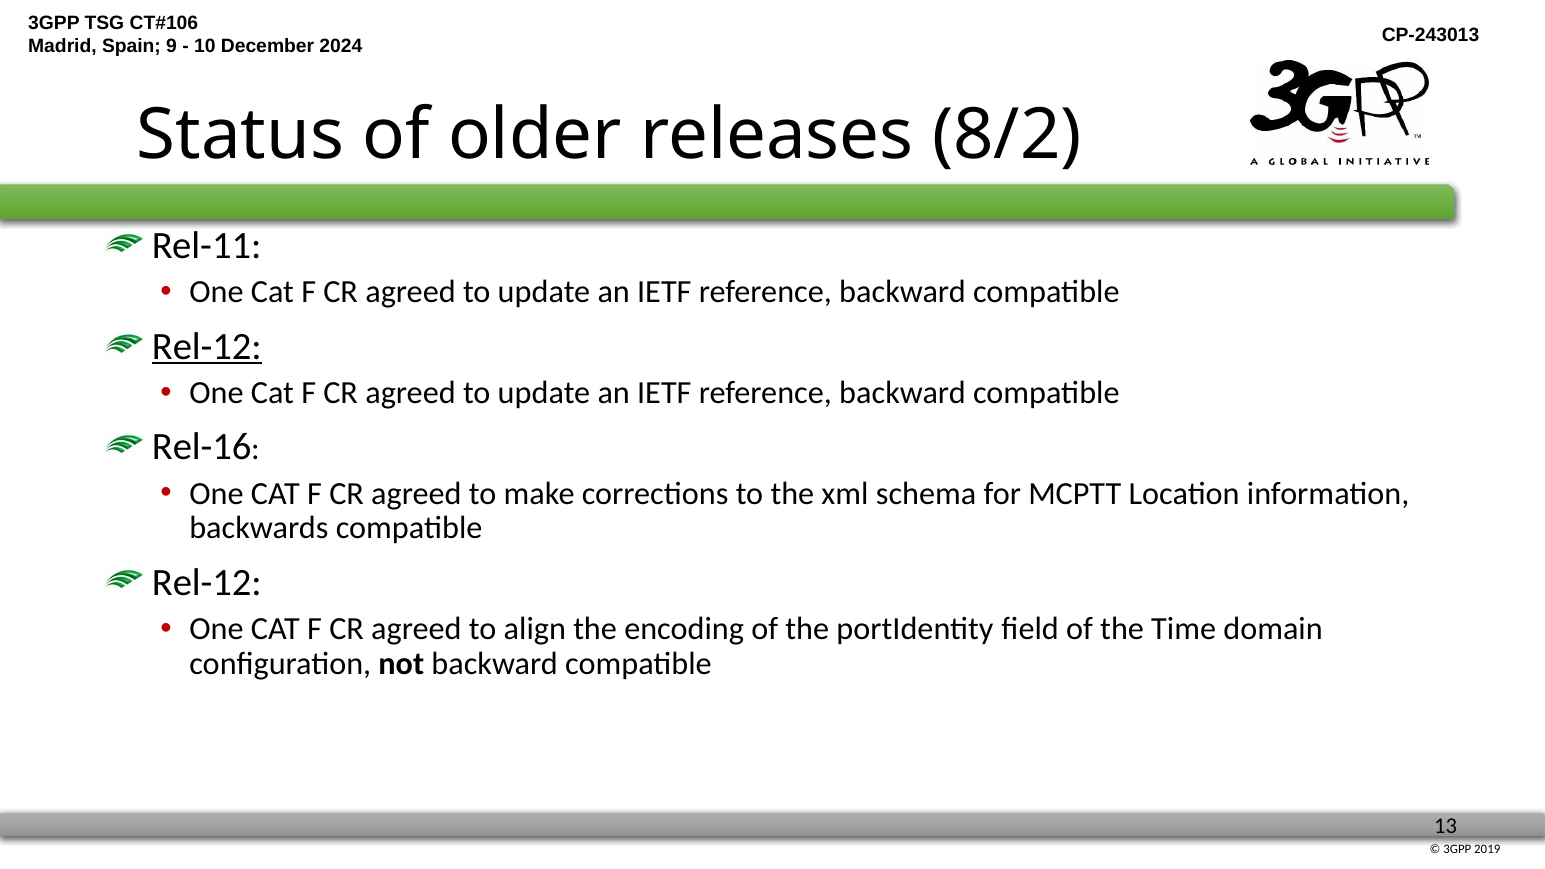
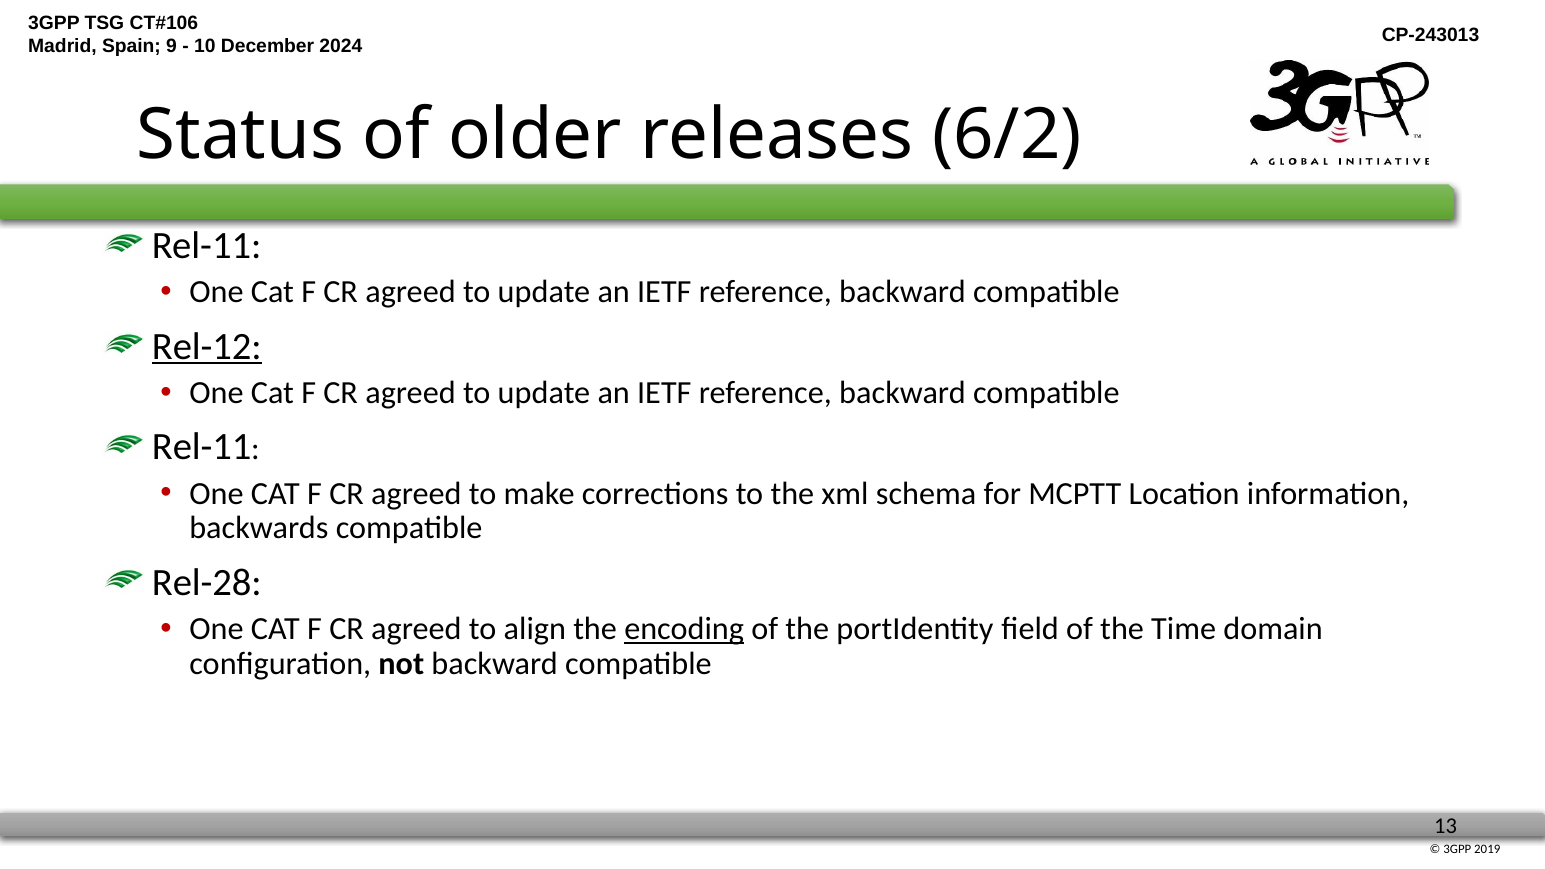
8/2: 8/2 -> 6/2 (1007, 135)
Rel-16: Rel-16 -> Rel-11 (202, 447)
Rel-12: Rel-12 -> Rel-28 (207, 583)
encoding underline: none -> present (684, 629)
